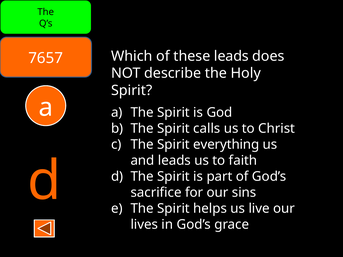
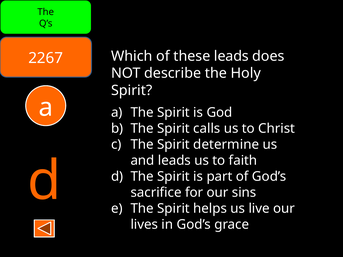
7657: 7657 -> 2267 (46, 58)
everything: everything -> determine (226, 145)
